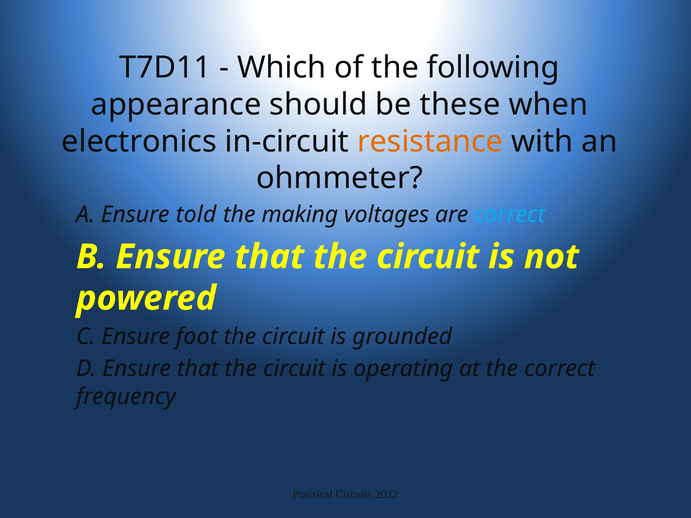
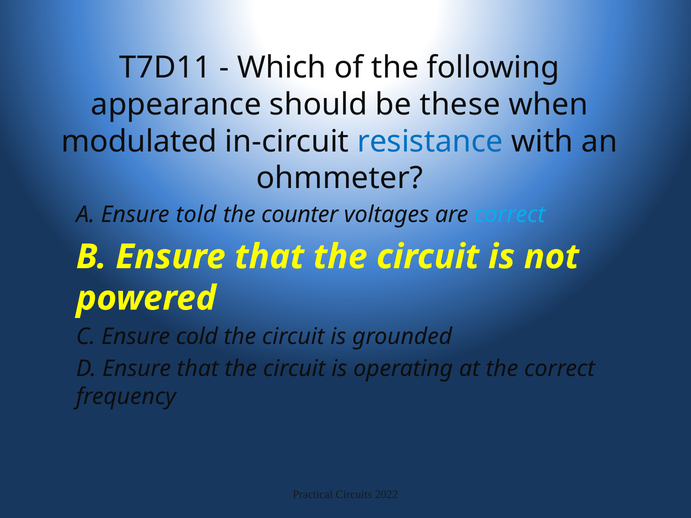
electronics: electronics -> modulated (139, 142)
resistance colour: orange -> blue (430, 142)
making: making -> counter (300, 215)
foot: foot -> cold (197, 337)
